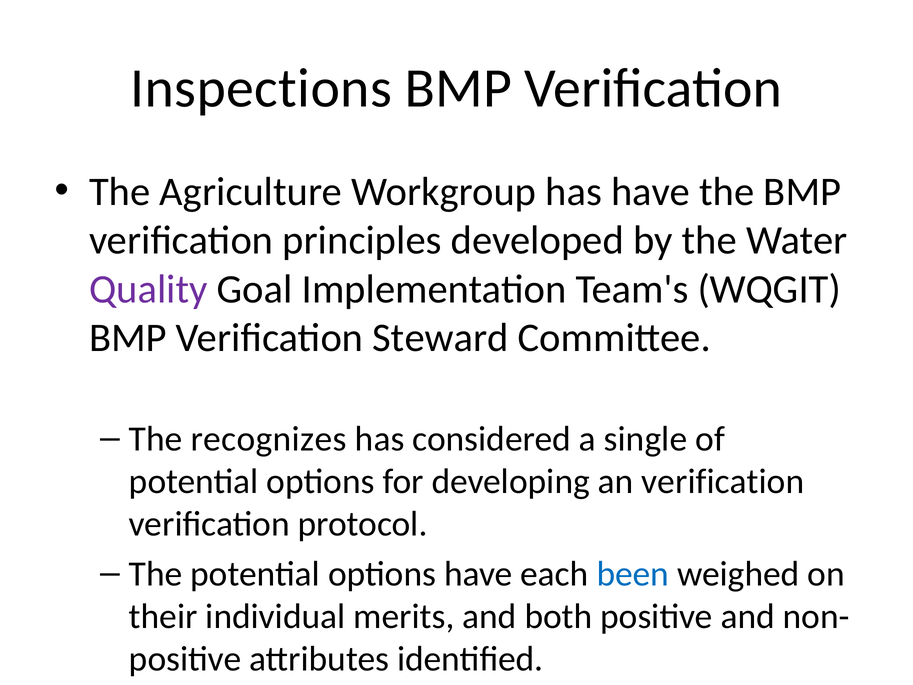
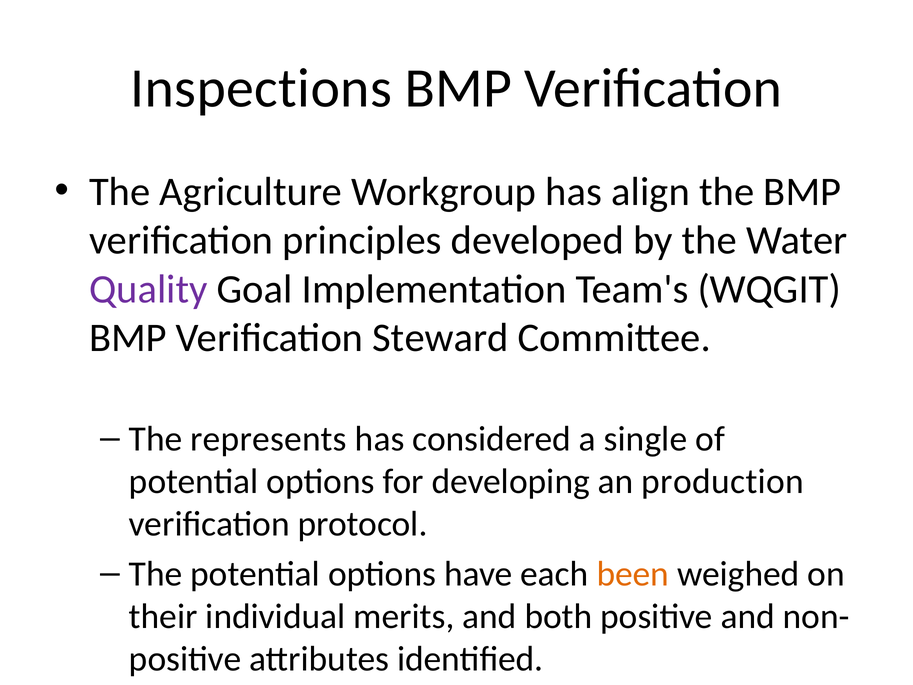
has have: have -> align (651, 192)
recognizes: recognizes -> represents (269, 439)
an verification: verification -> production (723, 481)
been colour: blue -> orange (633, 574)
